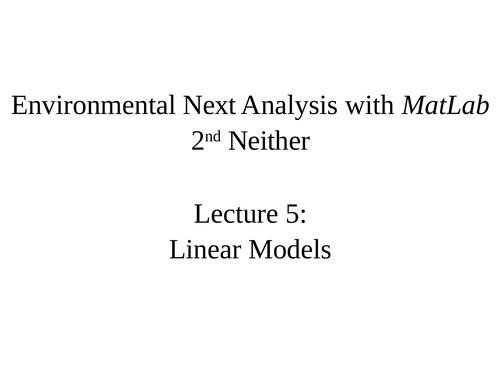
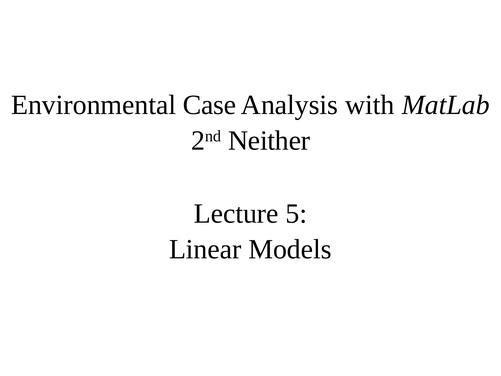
Next: Next -> Case (209, 105)
